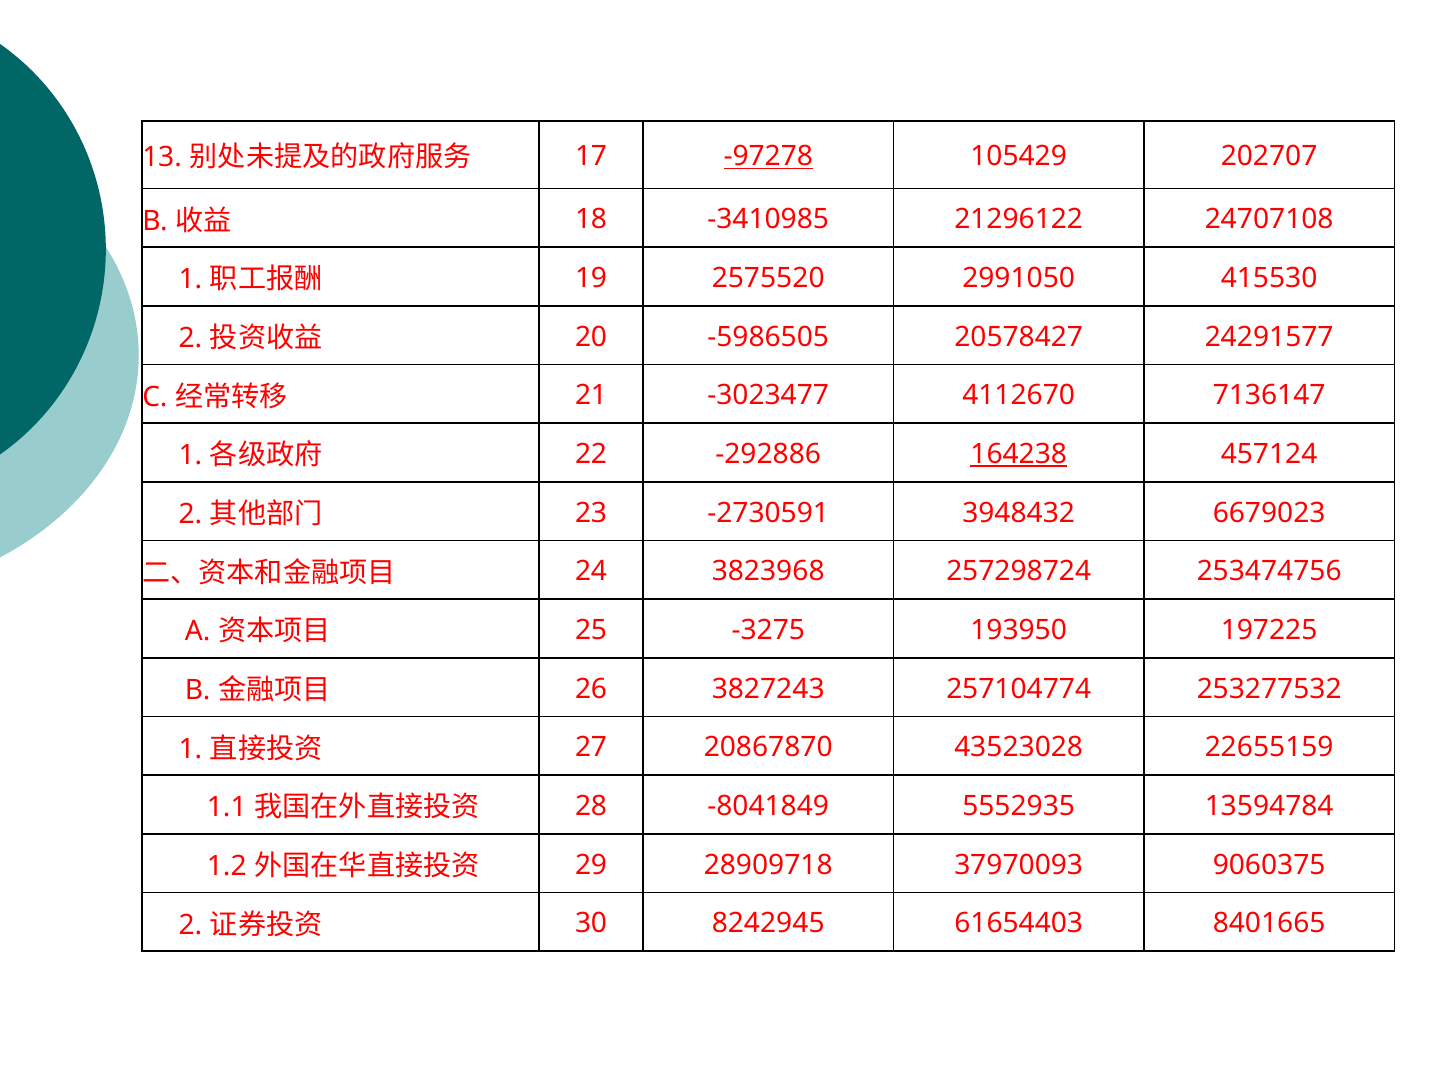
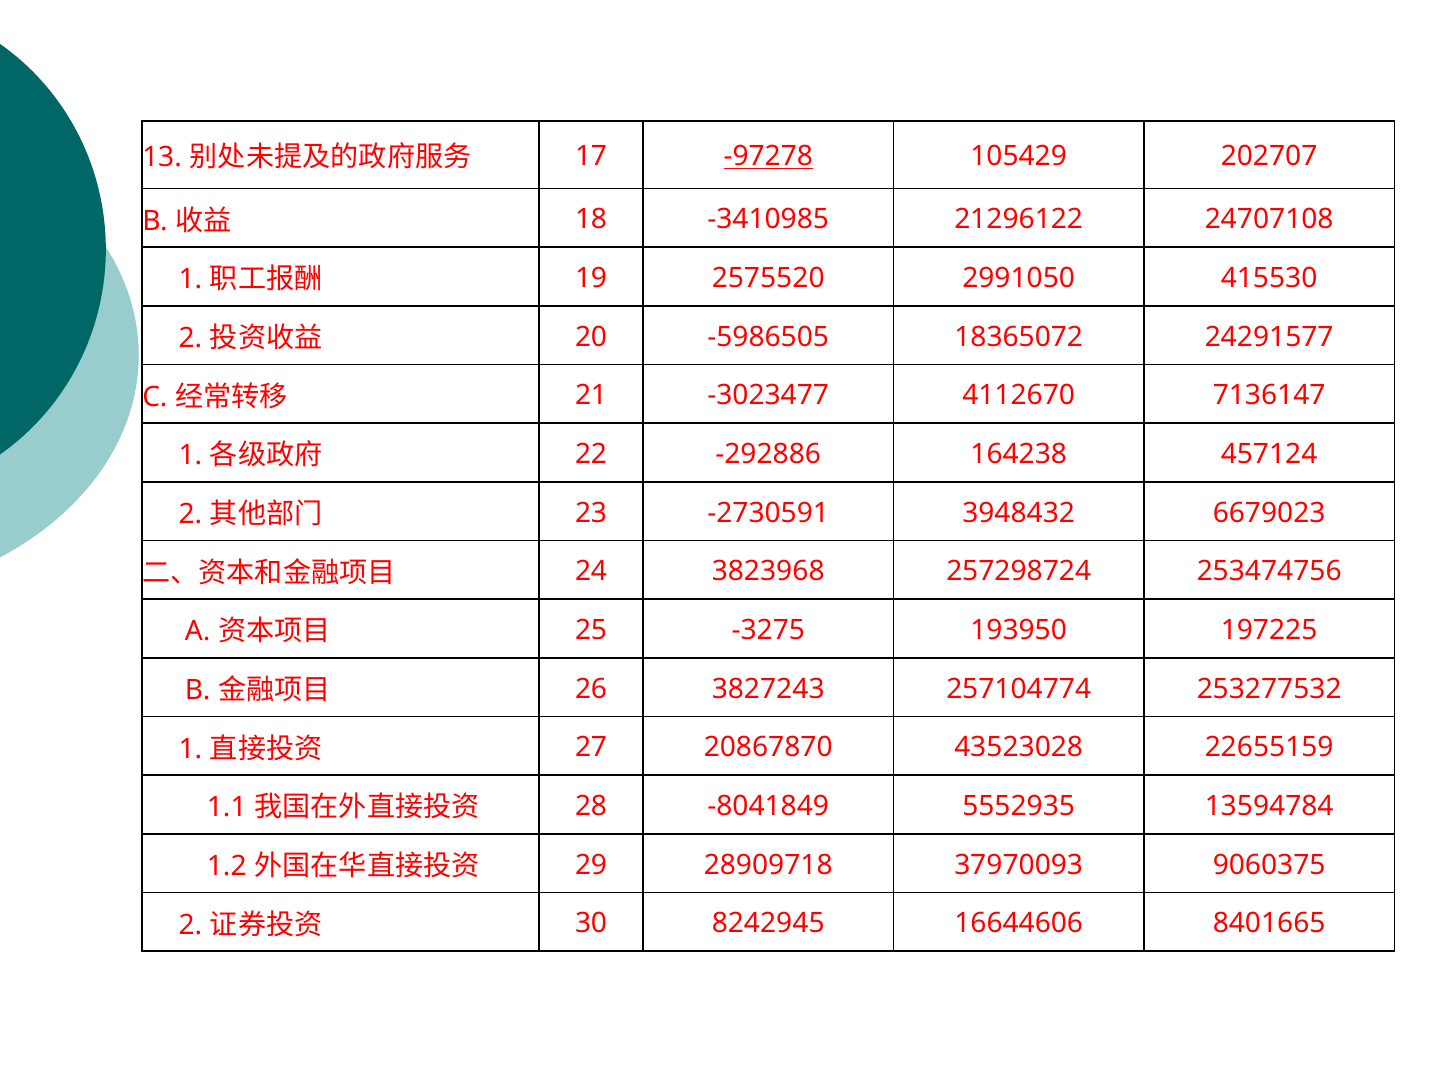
20578427: 20578427 -> 18365072 (1019, 337)
164238 underline: present -> none (1019, 454)
61654403: 61654403 -> 16644606 (1019, 924)
